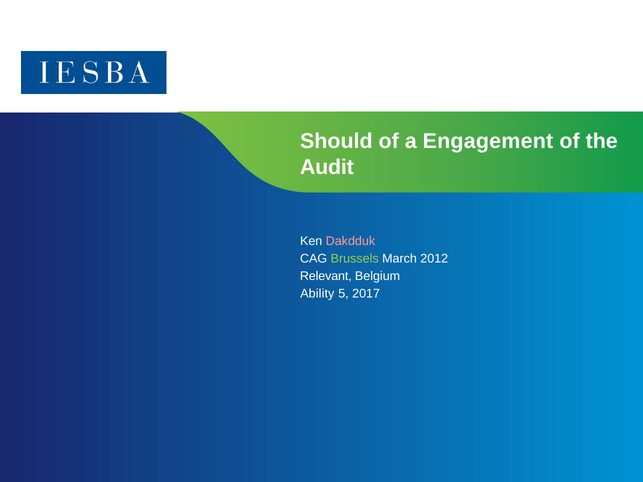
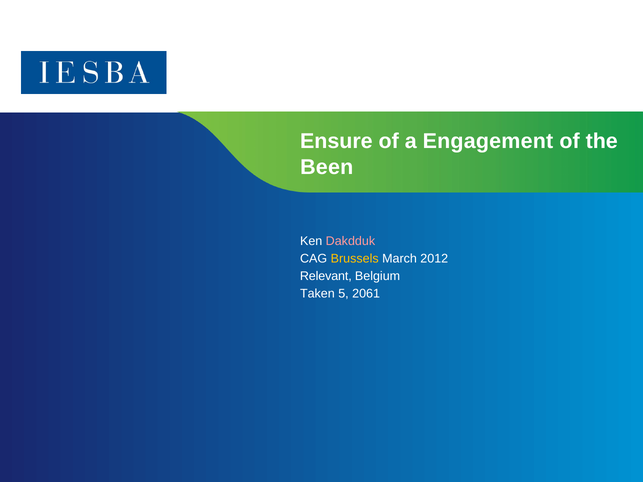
Should: Should -> Ensure (336, 141)
Audit: Audit -> Been (327, 167)
Brussels colour: light green -> yellow (355, 259)
Ability: Ability -> Taken (317, 294)
2017: 2017 -> 2061 (366, 294)
